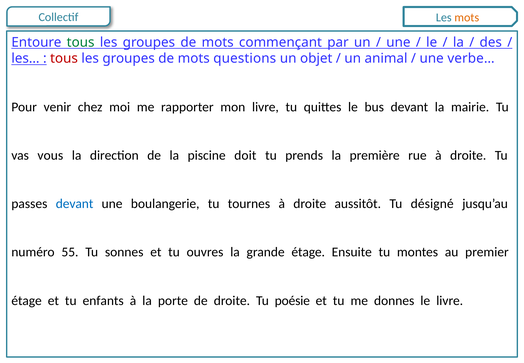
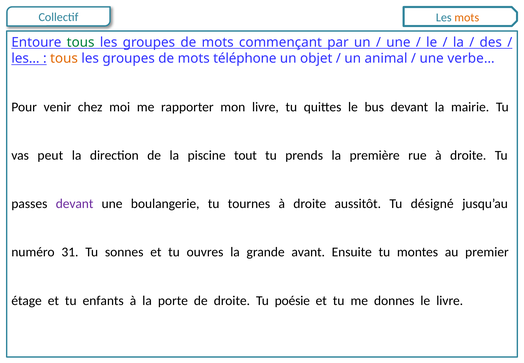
tous colour: red -> orange (64, 58)
questions: questions -> téléphone (245, 58)
vous: vous -> peut (50, 155)
doit: doit -> tout (245, 155)
devant colour: blue -> purple (75, 204)
55: 55 -> 31 (70, 252)
grande étage: étage -> avant (308, 252)
